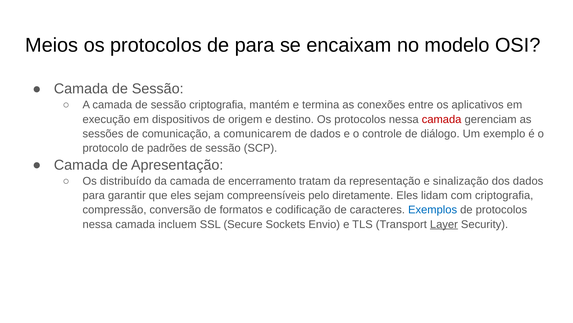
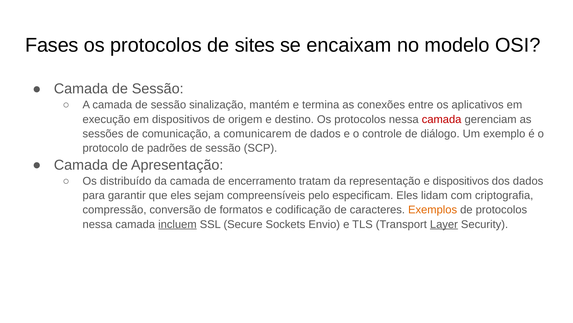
Meios: Meios -> Fases (52, 45)
de para: para -> sites (255, 45)
sessão criptografia: criptografia -> sinalização (218, 105)
e sinalização: sinalização -> dispositivos (461, 181)
diretamente: diretamente -> especificam (363, 195)
Exemplos colour: blue -> orange (433, 209)
incluem underline: none -> present (177, 224)
